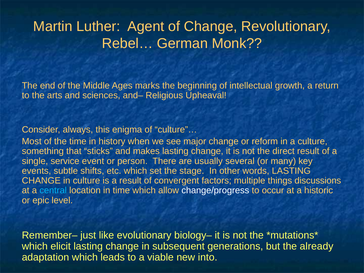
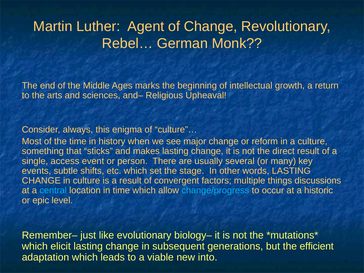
service: service -> access (65, 161)
change/progress colour: white -> light blue (215, 190)
already: already -> efficient (317, 246)
